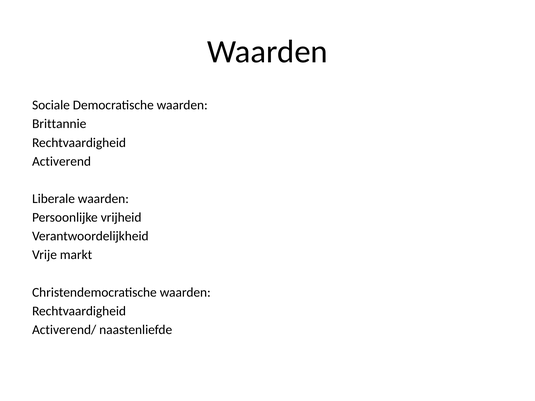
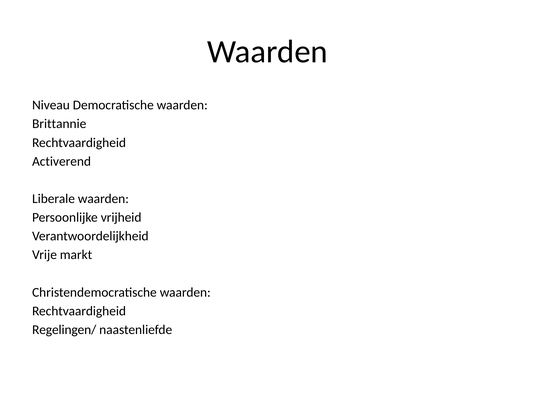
Sociale: Sociale -> Niveau (51, 105)
Activerend/: Activerend/ -> Regelingen/ (64, 330)
